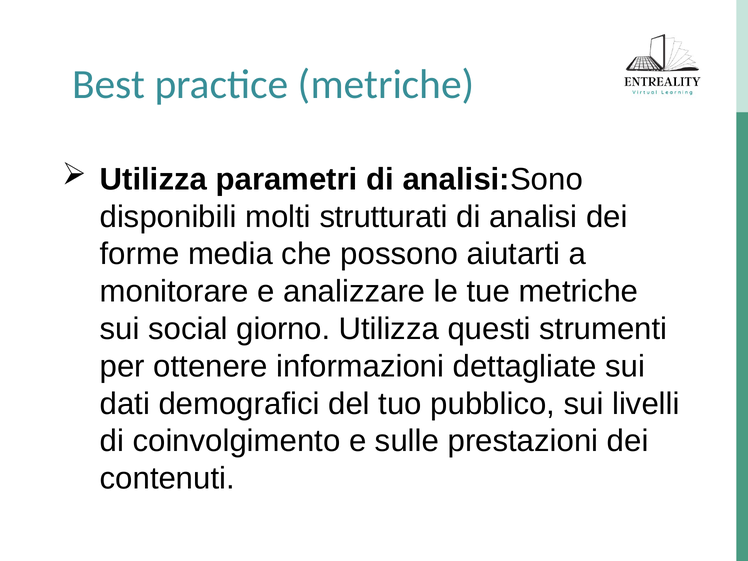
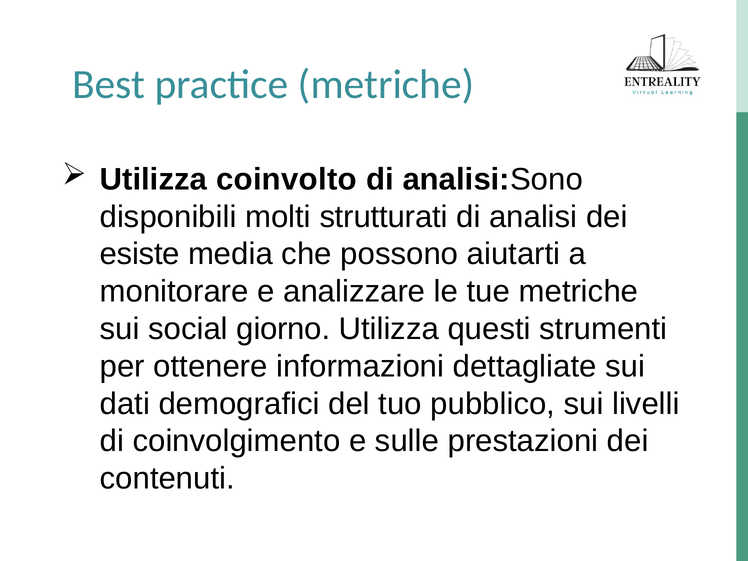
parametri: parametri -> coinvolto (286, 179)
forme: forme -> esiste (140, 254)
